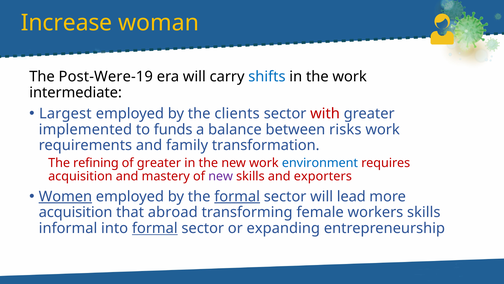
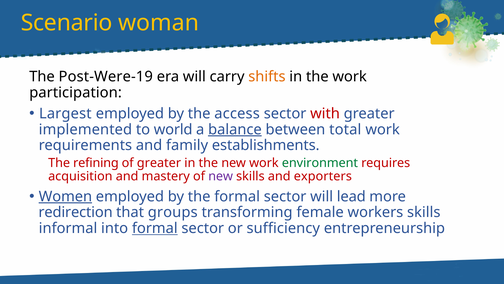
Increase: Increase -> Scenario (67, 23)
shifts colour: blue -> orange (267, 76)
intermediate: intermediate -> participation (76, 92)
clients: clients -> access (237, 113)
funds: funds -> world (173, 129)
balance underline: none -> present (235, 129)
risks: risks -> total (345, 129)
transformation: transformation -> establishments (266, 145)
environment colour: blue -> green (320, 163)
formal underline: present -> none (237, 196)
acquisition: acquisition -> redirection (76, 212)
abroad: abroad -> groups (173, 212)
expanding: expanding -> sufficiency (283, 228)
